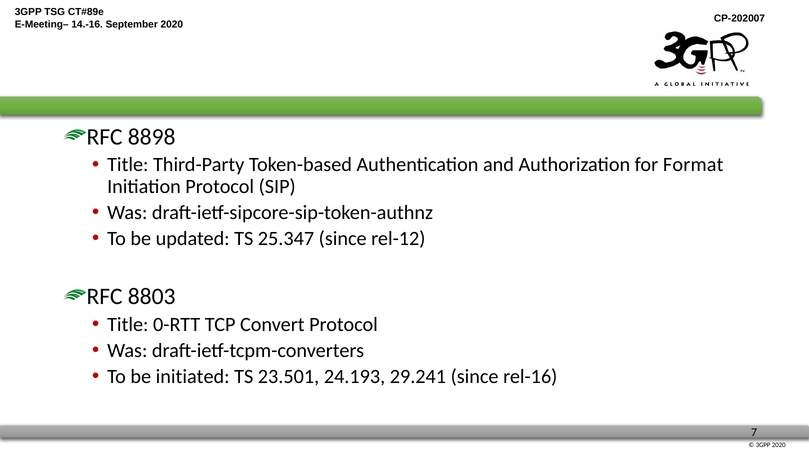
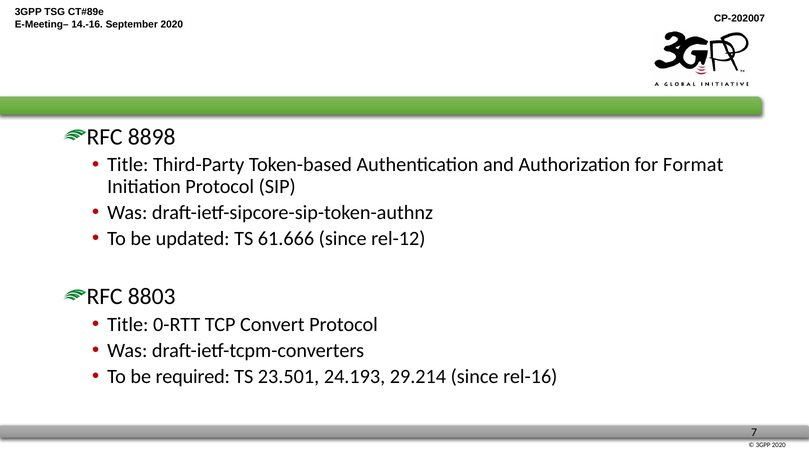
25.347: 25.347 -> 61.666 (286, 239)
initiated: initiated -> required (193, 377)
29.241: 29.241 -> 29.214 (418, 377)
